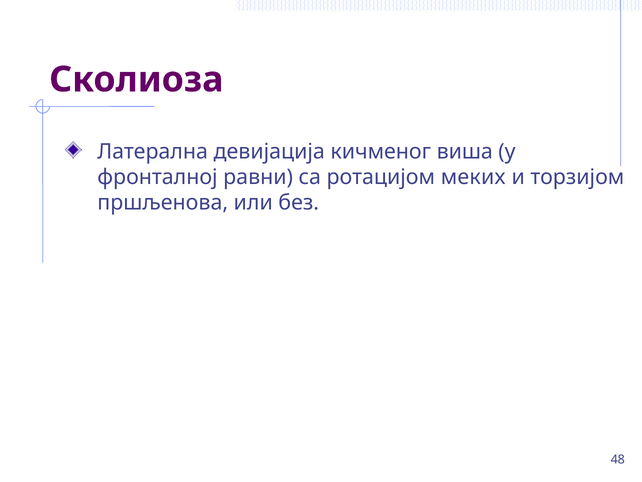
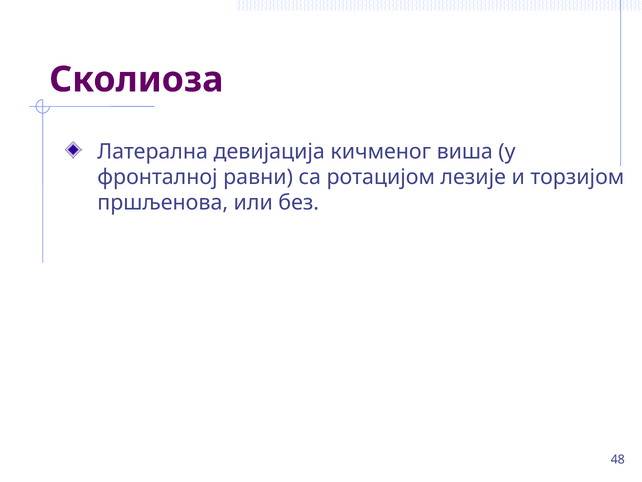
меких: меких -> лезије (473, 177)
